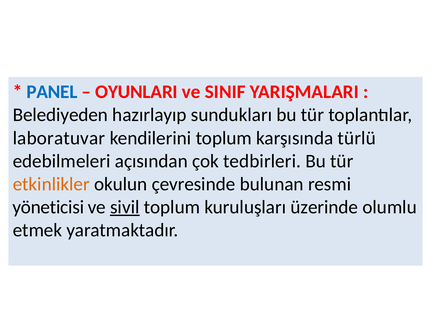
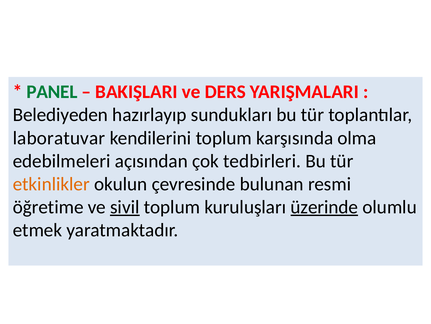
PANEL colour: blue -> green (52, 92)
OYUNLARI: OYUNLARI -> BAKIŞLARI (136, 92)
SINIF: SINIF -> DERS (225, 92)
türlü: türlü -> olma (357, 138)
yöneticisi: yöneticisi -> öğretime (48, 207)
üzerinde underline: none -> present (324, 207)
